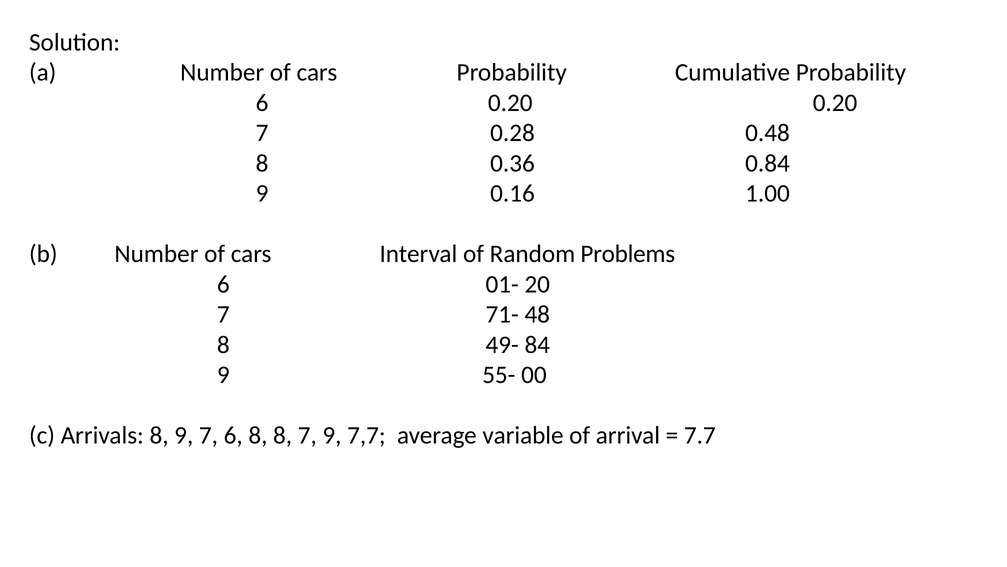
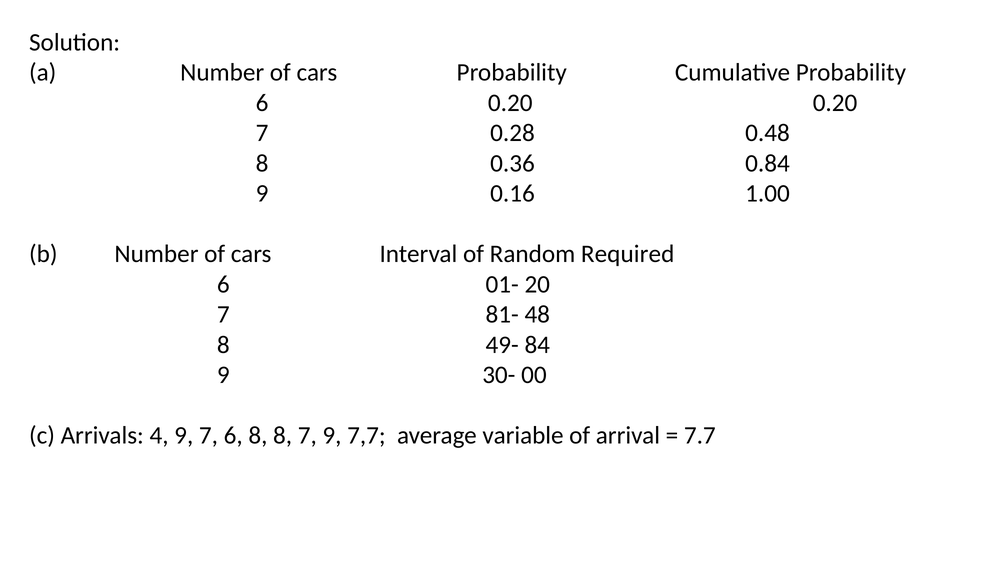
Problems: Problems -> Required (628, 254)
71-: 71- -> 81- (502, 314)
55-: 55- -> 30- (499, 375)
Arrivals 8: 8 -> 4 (159, 435)
